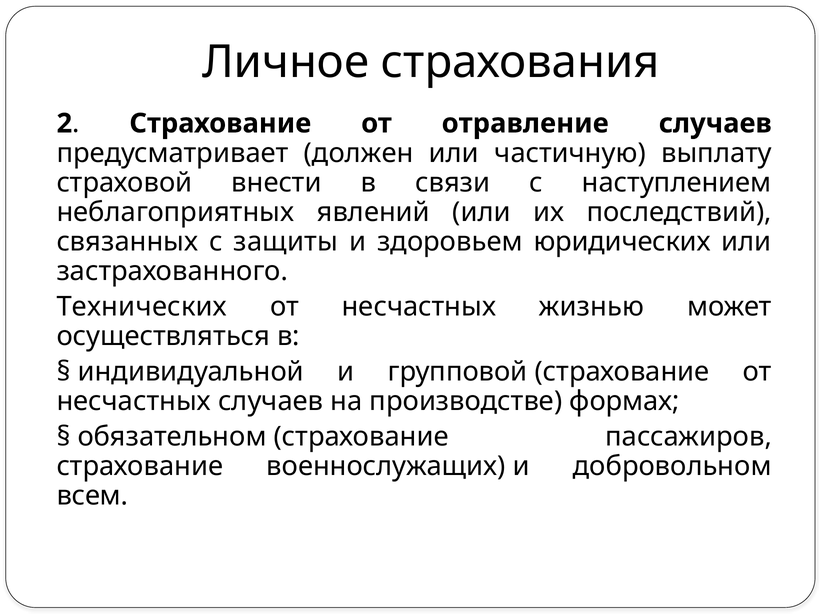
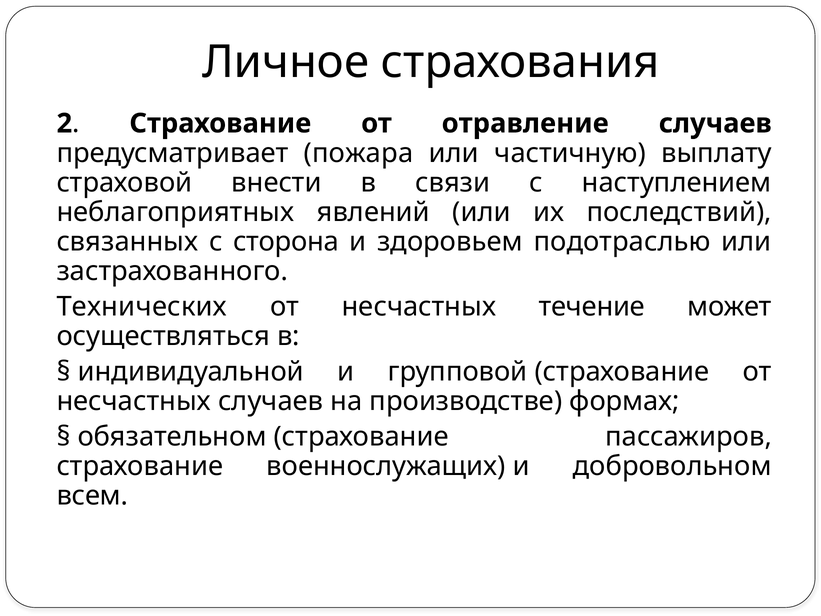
должен: должен -> пожара (359, 153)
защиты: защиты -> сторона (286, 242)
юридических: юридических -> подотраслью (622, 242)
жизнью: жизнью -> течение (592, 307)
